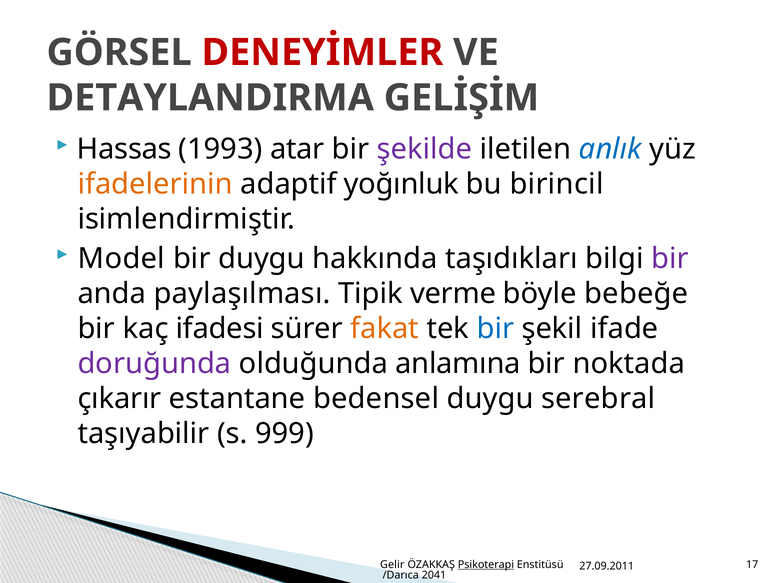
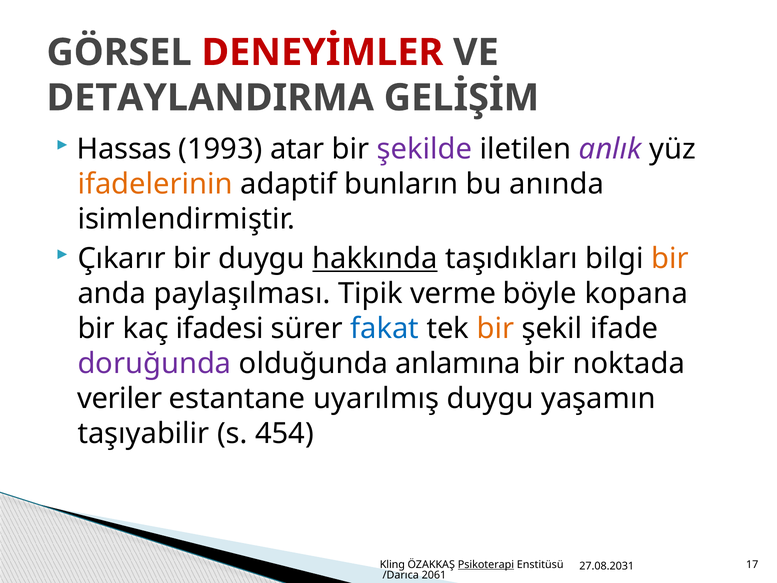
anlık colour: blue -> purple (610, 149)
yoğınluk: yoğınluk -> bunların (401, 184)
birincil: birincil -> anında (557, 184)
Model: Model -> Çıkarır (122, 259)
hakkında underline: none -> present (375, 259)
bir colour: purple -> orange (670, 259)
bebeğe: bebeğe -> kopana (636, 294)
fakat colour: orange -> blue (385, 329)
bir colour: blue -> orange (495, 329)
çıkarır: çıkarır -> veriler (120, 399)
bedensel: bedensel -> uyarılmış (376, 399)
serebral: serebral -> yaşamın (598, 399)
999: 999 -> 454 (284, 434)
Gelir: Gelir -> Kling (392, 564)
27.09.2011: 27.09.2011 -> 27.08.2031 (607, 566)
2041: 2041 -> 2061 (434, 575)
